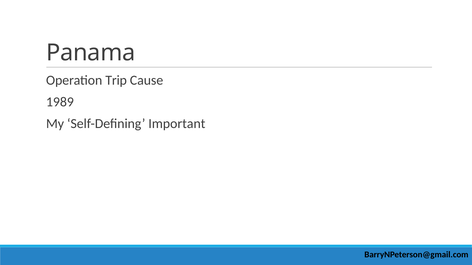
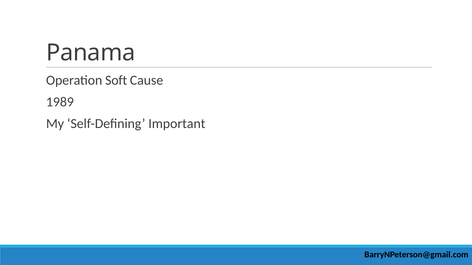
Trip: Trip -> Soft (116, 81)
